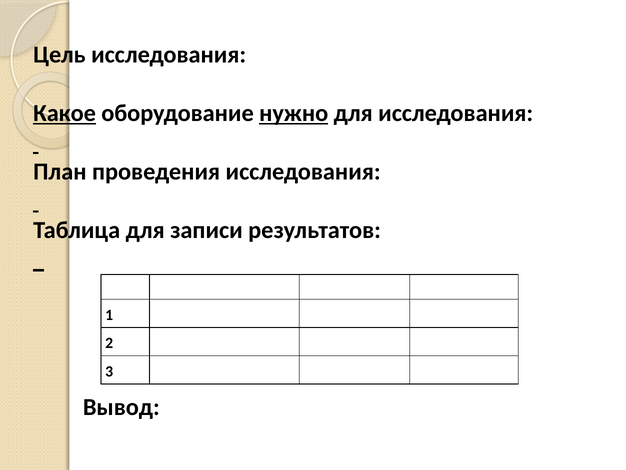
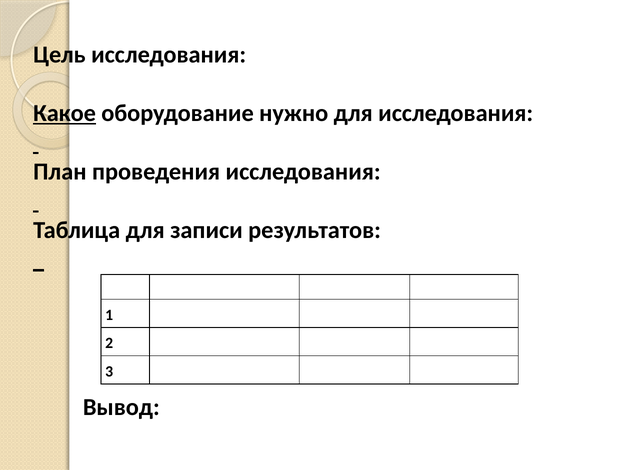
нужно underline: present -> none (294, 113)
